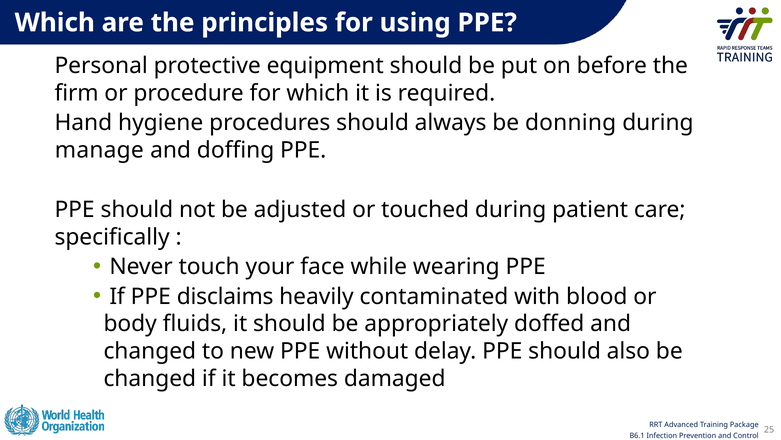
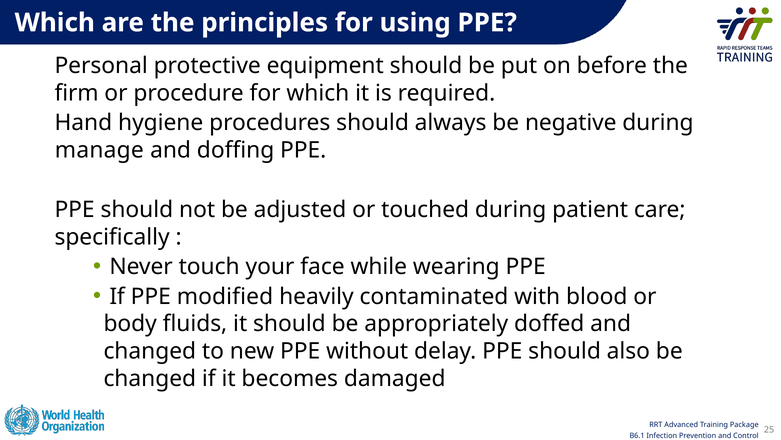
donning: donning -> negative (571, 123)
disclaims: disclaims -> modified (225, 296)
